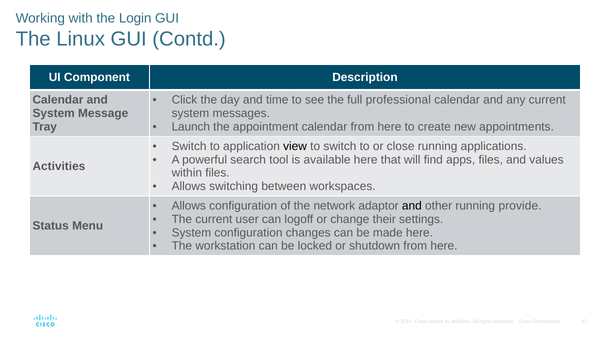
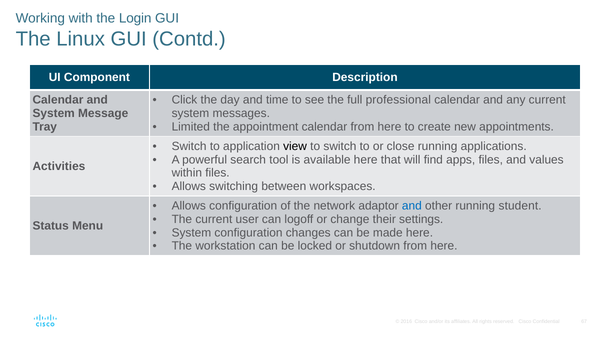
Launch: Launch -> Limited (191, 127)
and colour: black -> blue (412, 206)
provide: provide -> student (520, 206)
